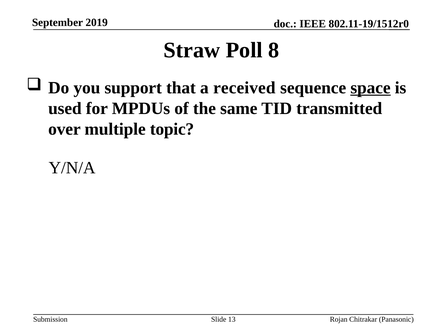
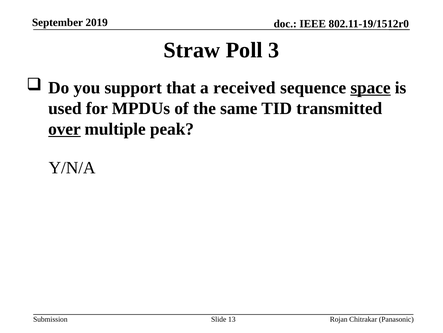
8: 8 -> 3 (274, 50)
over underline: none -> present (64, 129)
topic: topic -> peak (172, 129)
